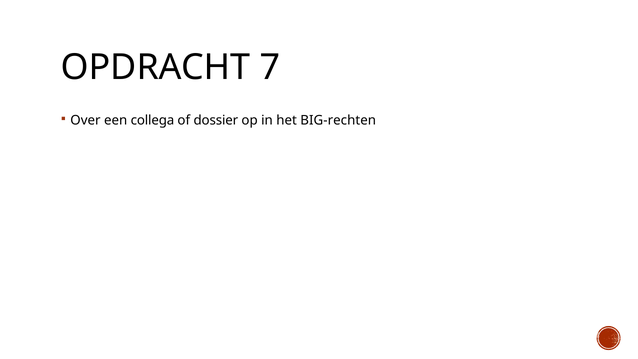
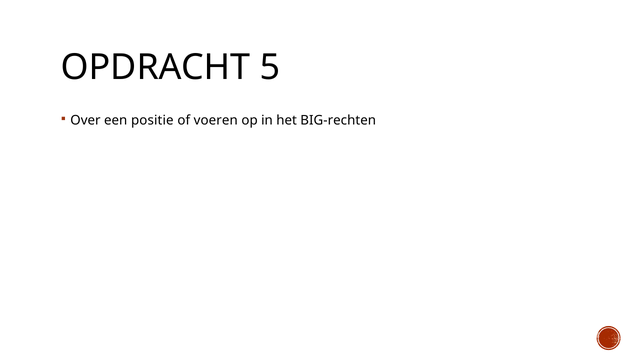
7: 7 -> 5 (270, 67)
collega: collega -> positie (152, 121)
dossier: dossier -> voeren (216, 121)
